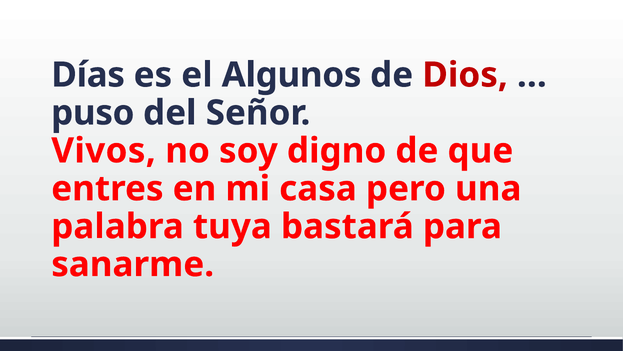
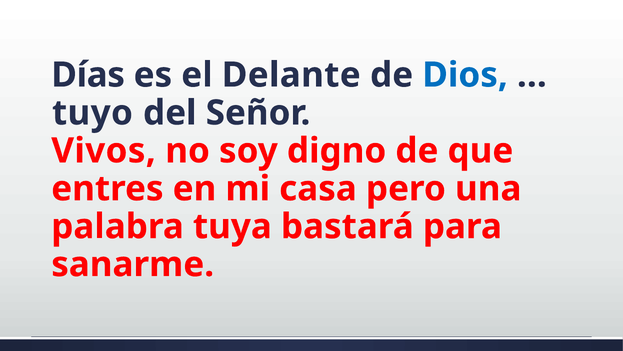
Algunos: Algunos -> Delante (291, 75)
Dios colour: red -> blue (465, 75)
puso: puso -> tuyo (92, 113)
